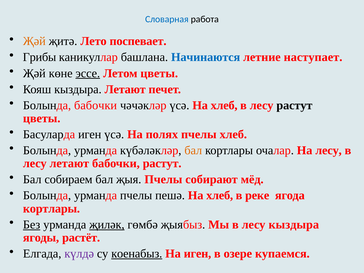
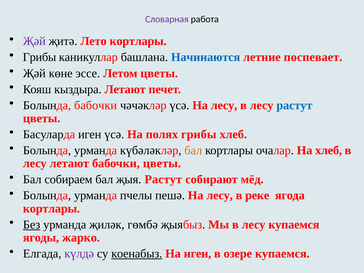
Словарная colour: blue -> purple (167, 19)
Җәй colour: orange -> purple (34, 41)
Лето поспевает: поспевает -> кортлары (138, 41)
наступает: наступает -> поспевает (313, 57)
эссе underline: present -> none (88, 73)
үсә На хлеб: хлеб -> лесу (224, 105)
растут colour: black -> blue (294, 105)
полях пчелы: пчелы -> грибы (199, 134)
На лесу: лесу -> хлеб (329, 150)
бабочки растут: растут -> цветы (162, 163)
җыя Пчелы: Пчелы -> Растут (163, 179)
пешә На хлеб: хлеб -> лесу (220, 195)
җиләк underline: present -> none (107, 225)
лесу кыздыра: кыздыра -> купаемся (294, 225)
растёт: растёт -> жарко (81, 238)
